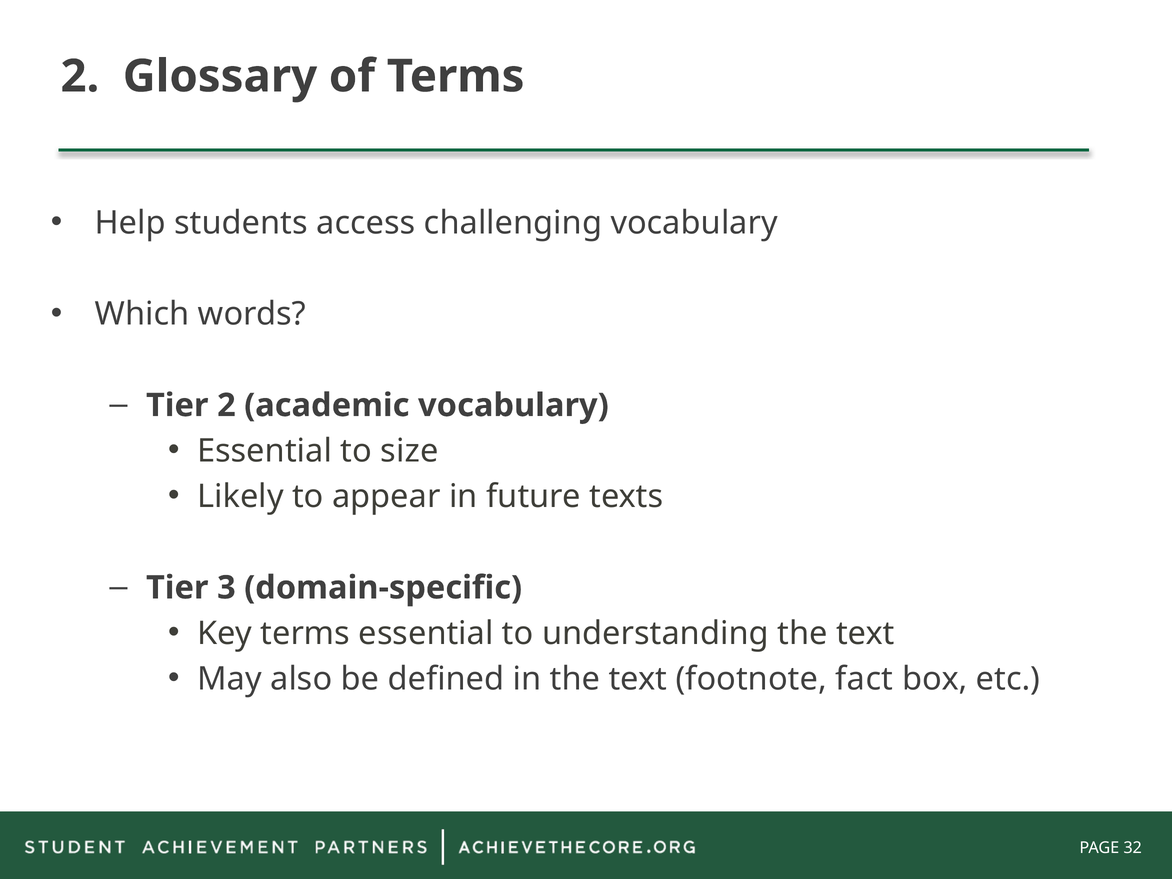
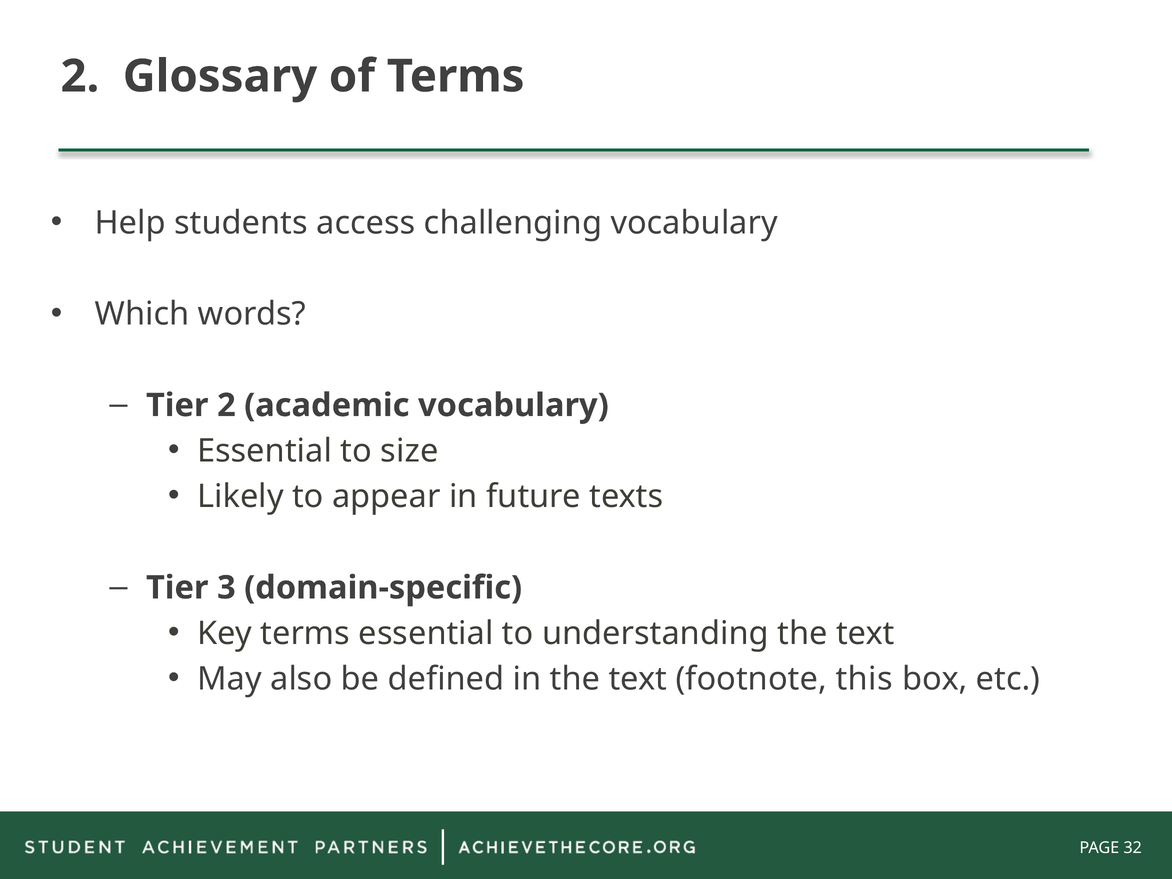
fact: fact -> this (864, 679)
